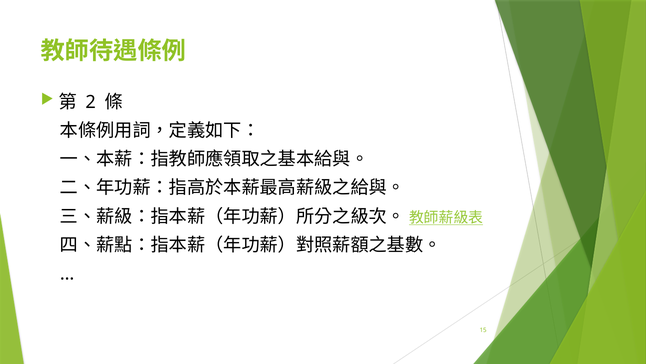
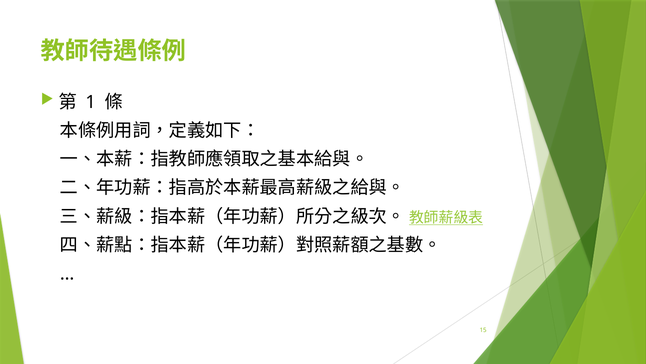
2: 2 -> 1 (91, 102)
